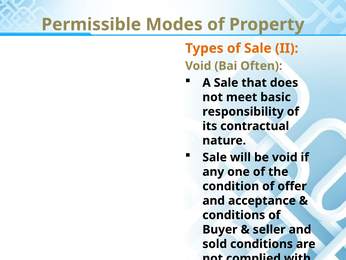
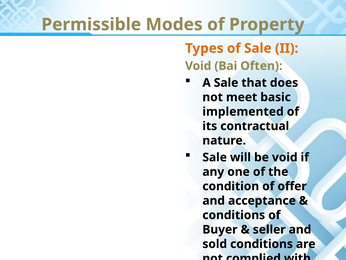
responsibility: responsibility -> implemented (243, 111)
